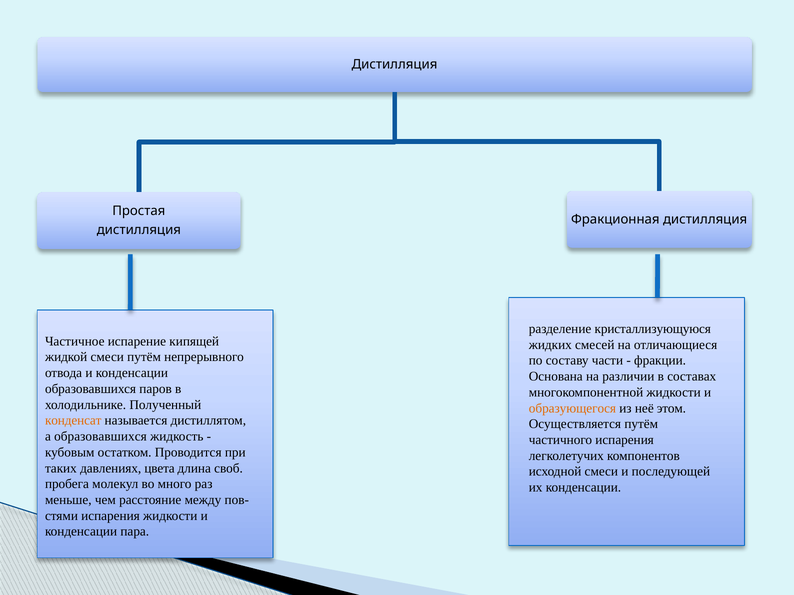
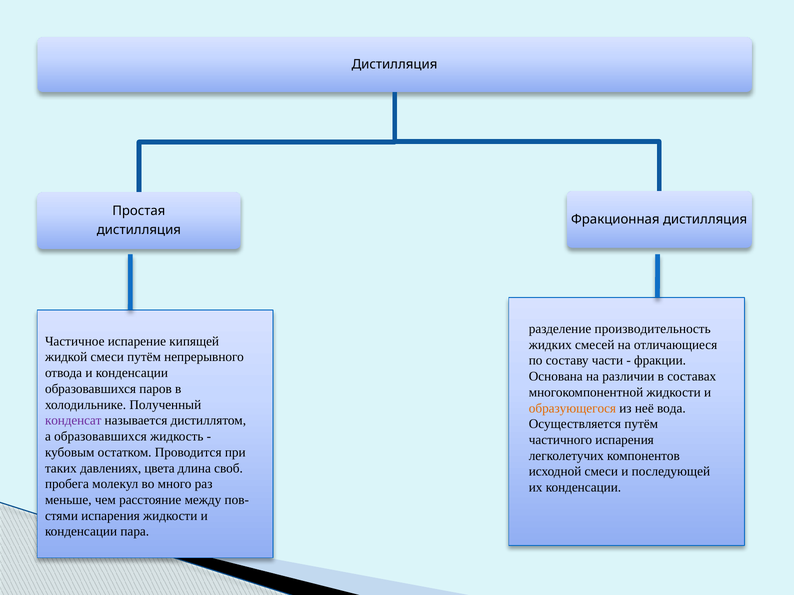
кристаллизующуюся: кристаллизующуюся -> производительность (653, 329)
этом: этом -> вода (671, 408)
конденсат colour: orange -> purple (73, 421)
